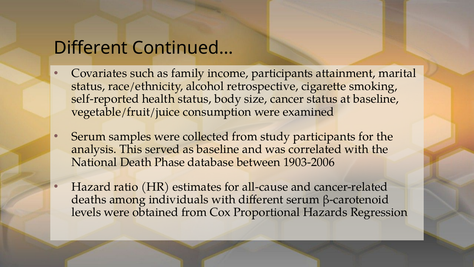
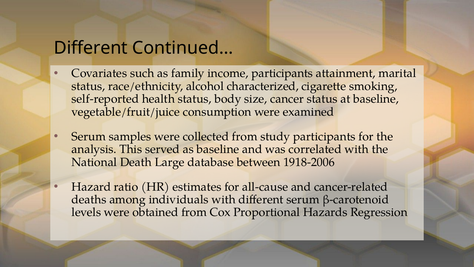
retrospective: retrospective -> characterized (263, 86)
Phase: Phase -> Large (170, 162)
1903-2006: 1903-2006 -> 1918-2006 (309, 162)
